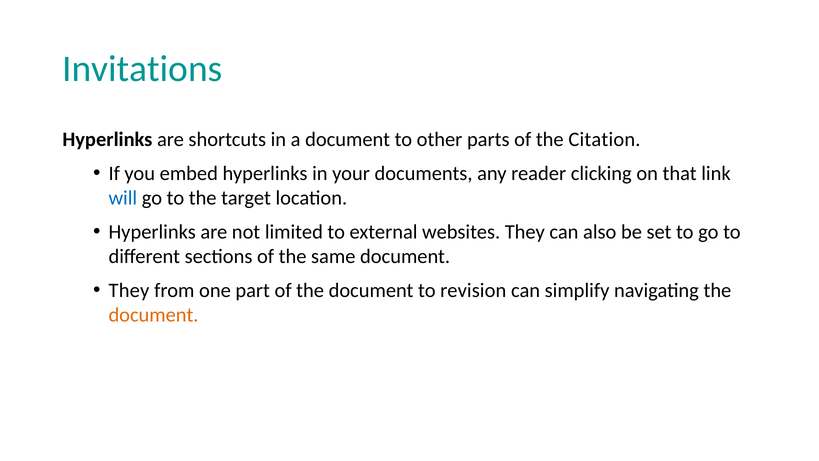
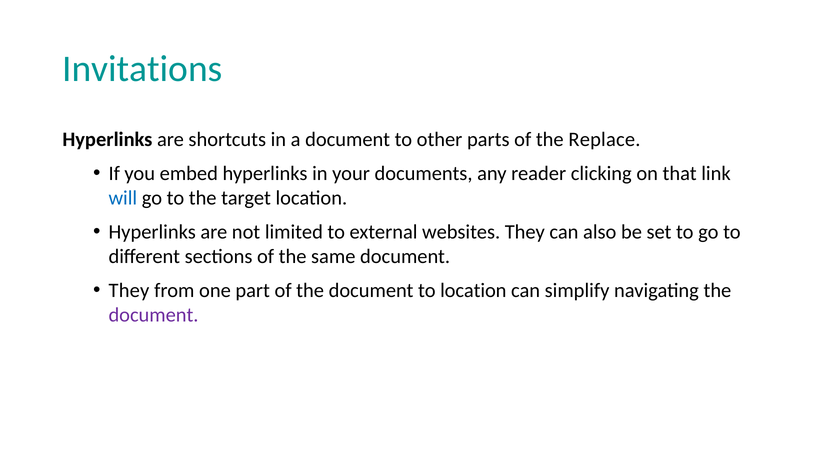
Citation: Citation -> Replace (604, 139)
to revision: revision -> location (473, 290)
document colour: orange -> purple (154, 315)
